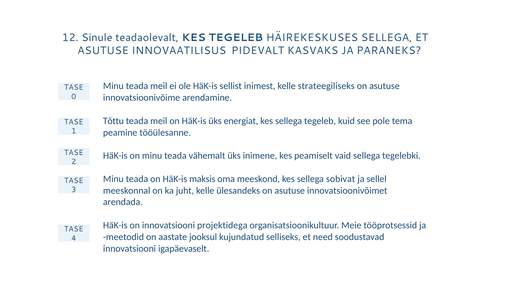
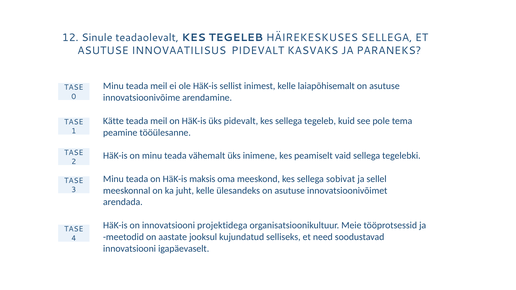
strateegiliseks: strateegiliseks -> laiapõhisemalt (326, 86)
Tõttu: Tõttu -> Kätte (113, 121)
üks energiat: energiat -> pidevalt (241, 121)
